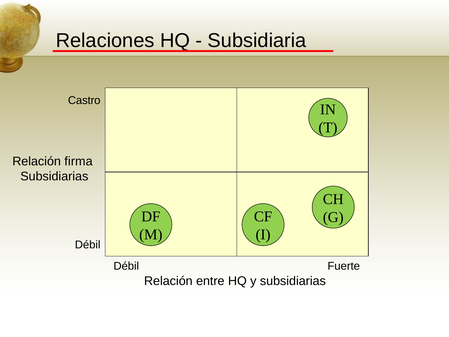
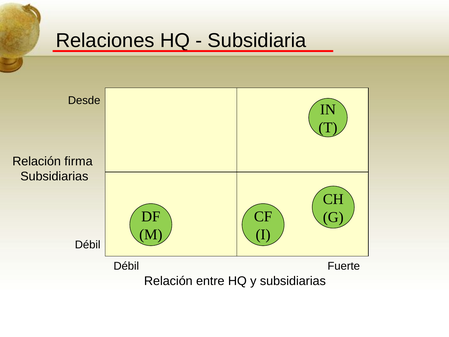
Castro: Castro -> Desde (84, 100)
